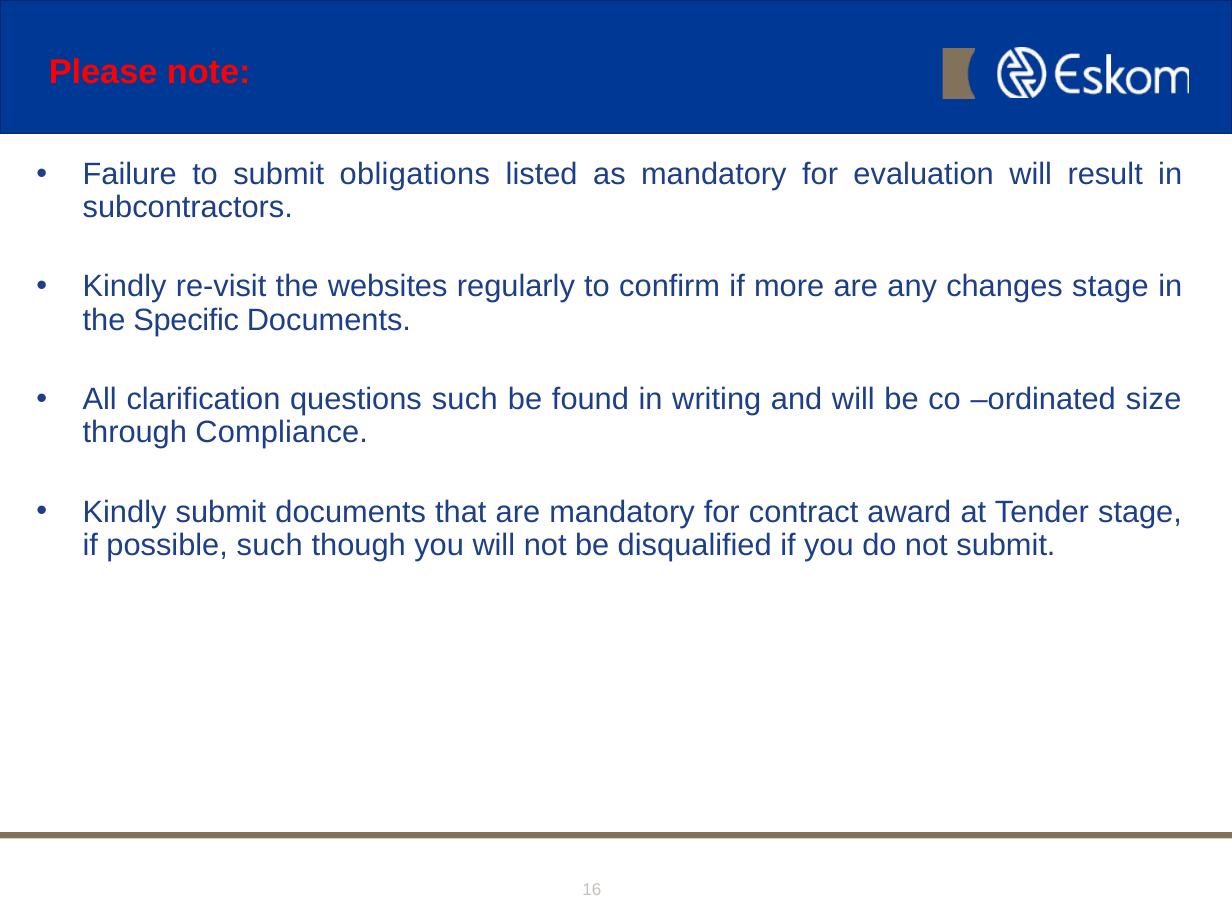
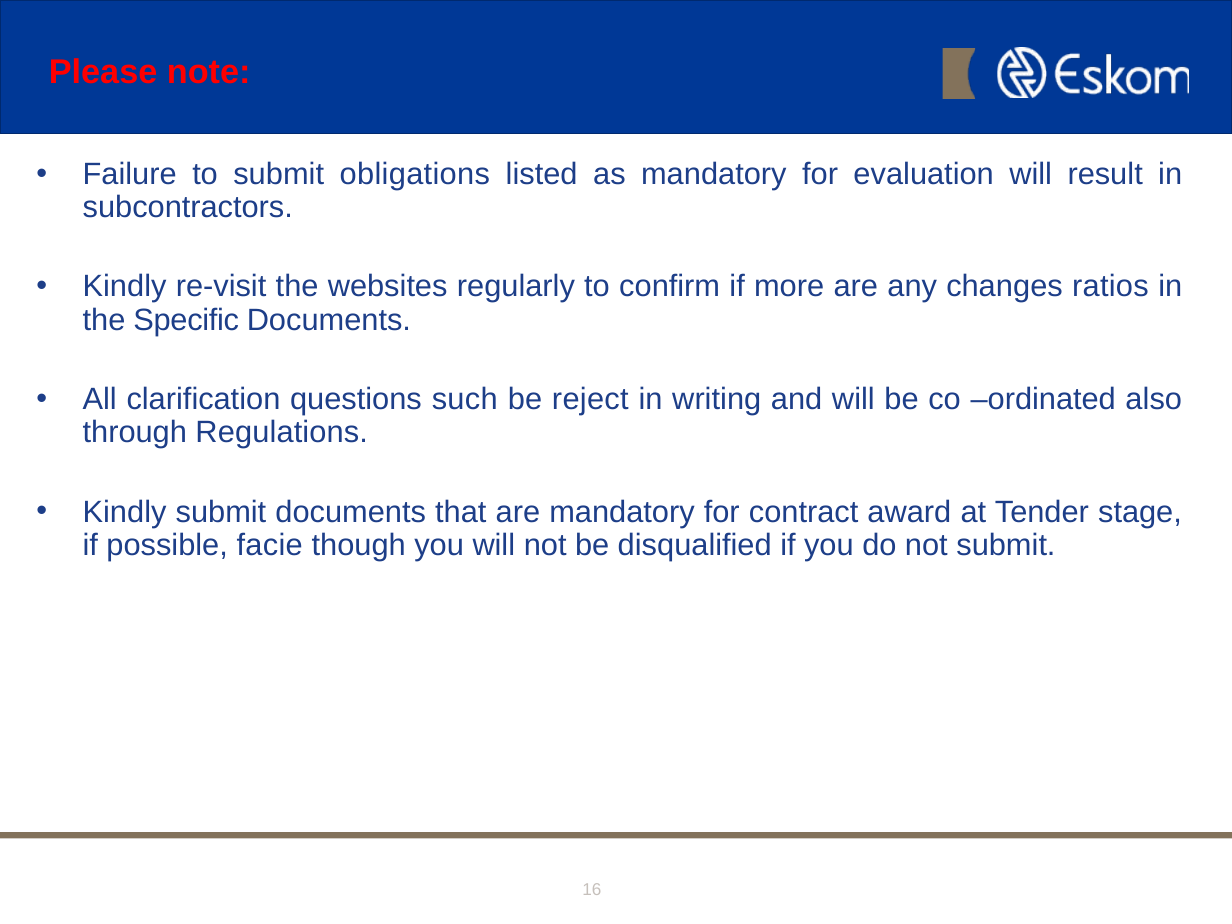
changes stage: stage -> ratios (1110, 287)
found: found -> reject (590, 399)
size: size -> also (1154, 399)
Compliance: Compliance -> Regulations (282, 433)
possible such: such -> facie (270, 545)
